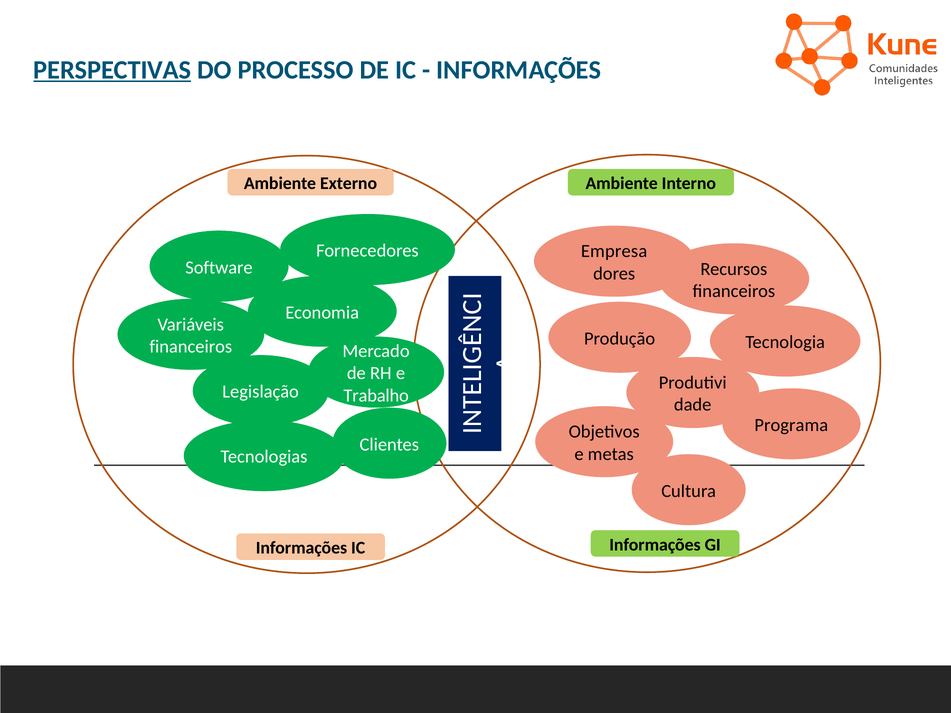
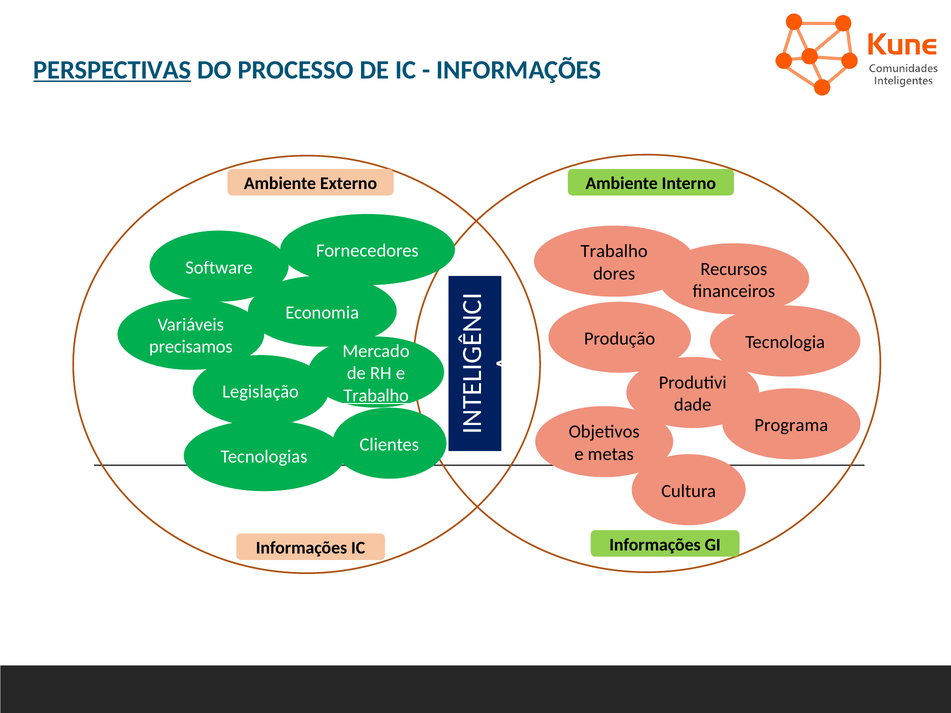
Empresa: Empresa -> Trabalho (614, 251)
financeiros: financeiros -> precisamos (191, 347)
Trabalho underline: none -> present (376, 396)
